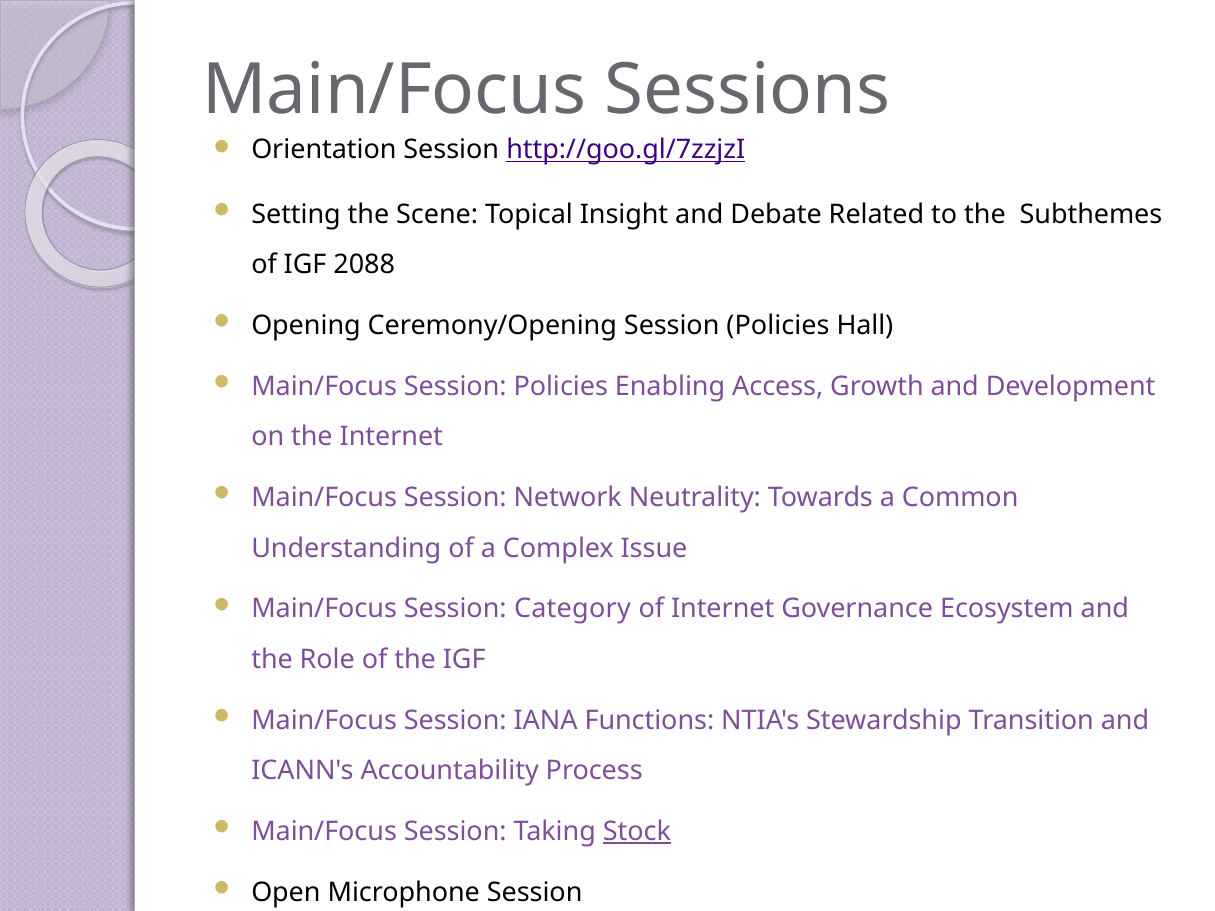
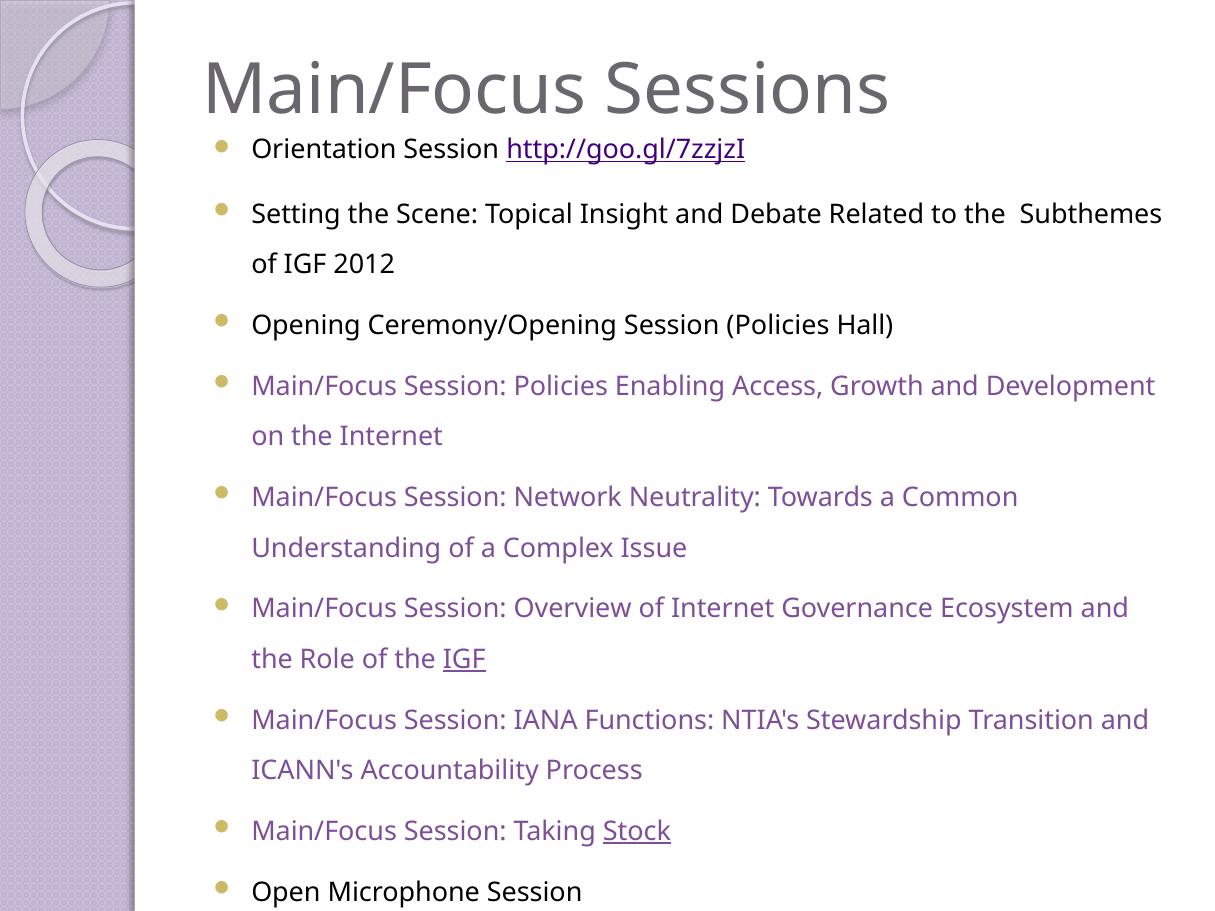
2088: 2088 -> 2012 (364, 265)
Category: Category -> Overview (573, 609)
IGF underline: none -> present (464, 660)
